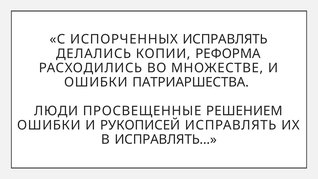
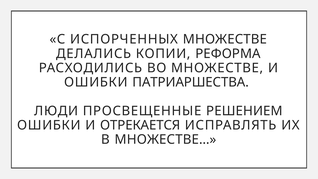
ИСПОРЧЕННЫХ ИСПРАВЛЯТЬ: ИСПРАВЛЯТЬ -> МНОЖЕСТВЕ (225, 39)
РУКОПИСЕЙ: РУКОПИСЕЙ -> ОТРЕКАЕТСЯ (140, 125)
ИСПРАВЛЯТЬ…: ИСПРАВЛЯТЬ… -> МНОЖЕСТВЕ… (166, 139)
